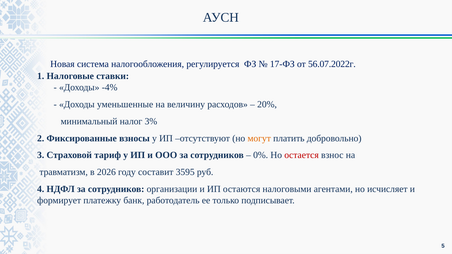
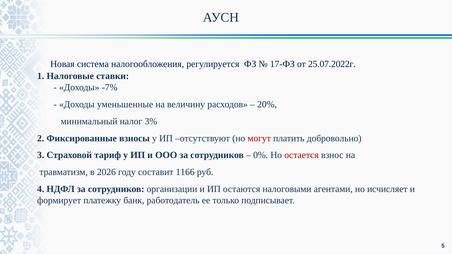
56.07.2022г: 56.07.2022г -> 25.07.2022г (332, 64)
-4%: -4% -> -7% (110, 88)
могут colour: orange -> red (259, 138)
3595: 3595 -> 1166 (185, 172)
